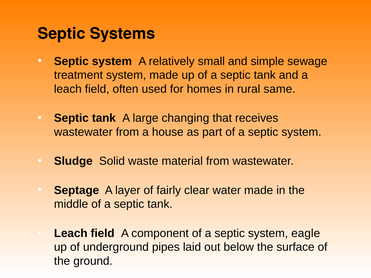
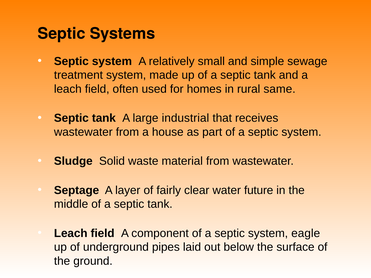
changing: changing -> industrial (185, 118)
water made: made -> future (259, 190)
